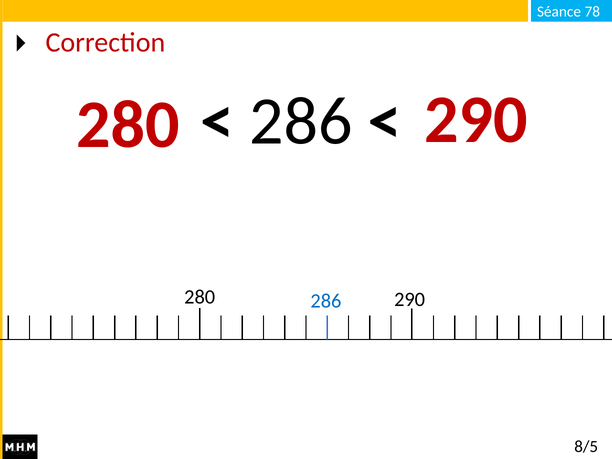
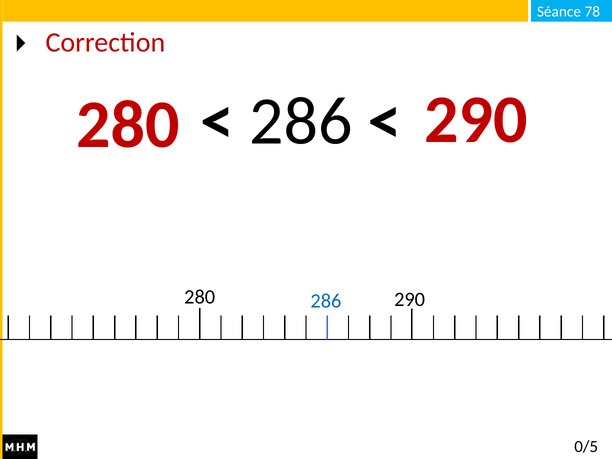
8/5: 8/5 -> 0/5 (586, 447)
